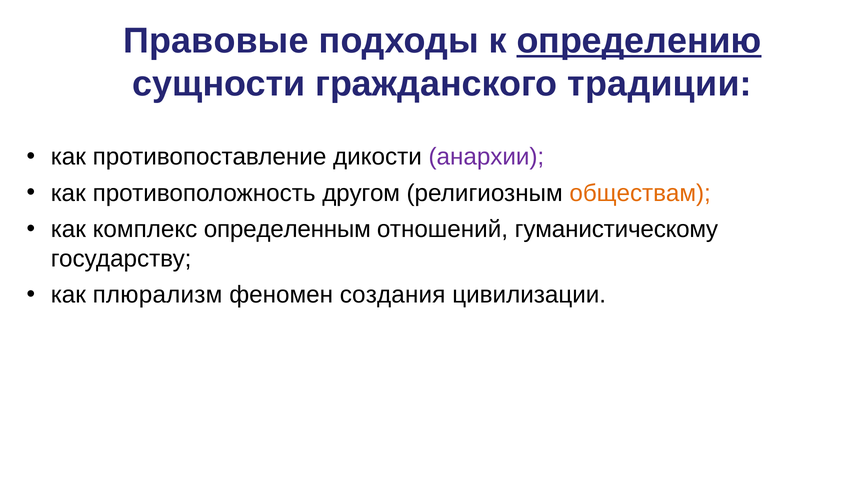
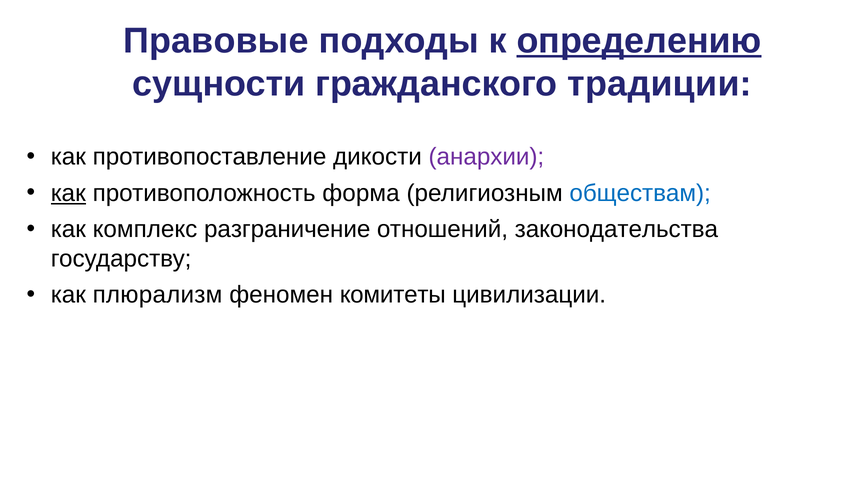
как underline: none -> present (68, 193)
другом: другом -> форма (361, 193)
обществам colour: orange -> blue (640, 193)
определенным: определенным -> разграничение (287, 229)
гуманистическому: гуманистическому -> законодательства (616, 229)
создания: создания -> комитеты (393, 295)
